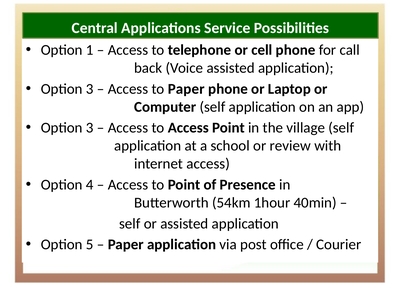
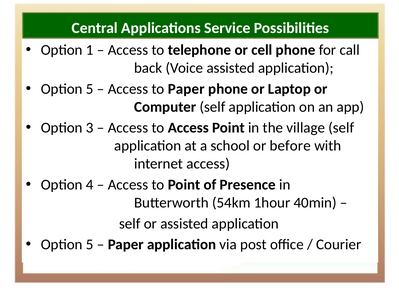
3: 3 -> 5 (90, 89)
review: review -> before (290, 146)
